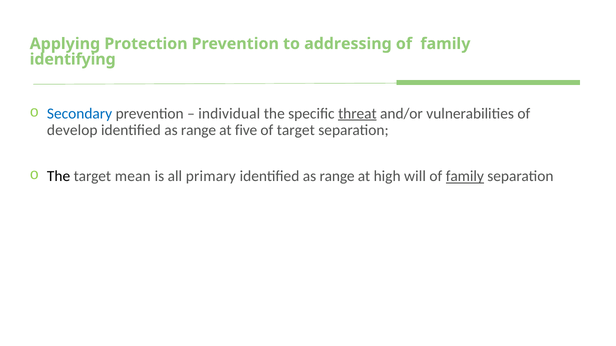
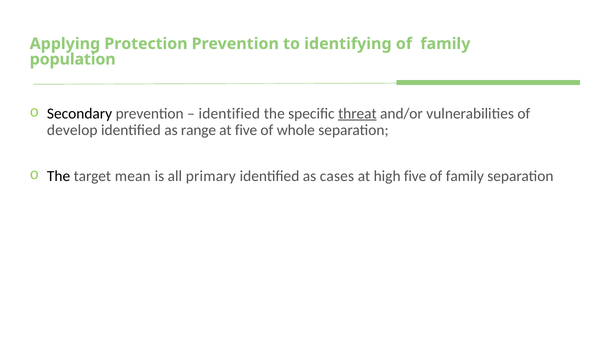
addressing: addressing -> identifying (348, 44)
identifying: identifying -> population (73, 59)
Secondary colour: blue -> black (80, 114)
individual: individual -> identified (229, 114)
of target: target -> whole (296, 130)
range: range -> cases (337, 176)
high will: will -> five (415, 176)
family underline: present -> none (465, 176)
